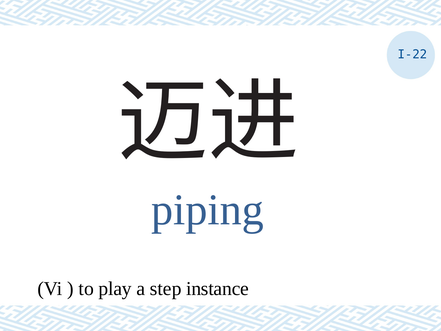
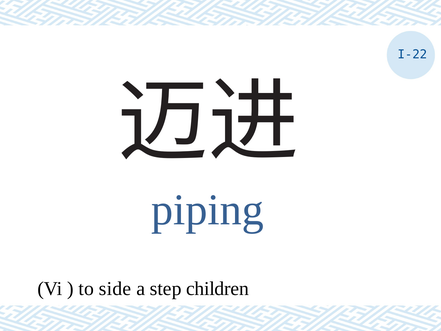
play: play -> side (115, 288)
instance: instance -> children (217, 288)
